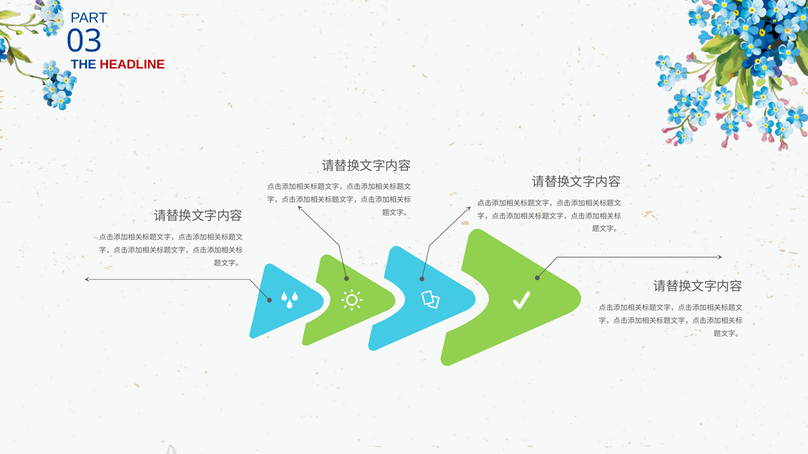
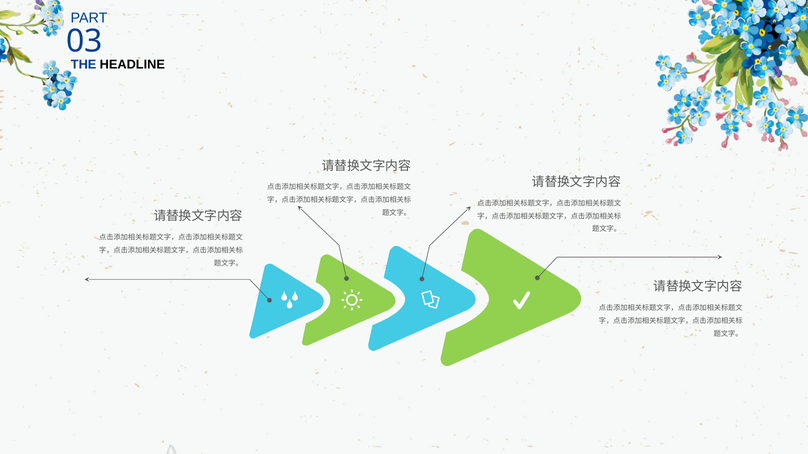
HEADLINE colour: red -> black (132, 64)
